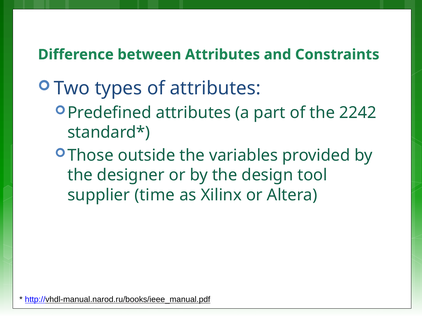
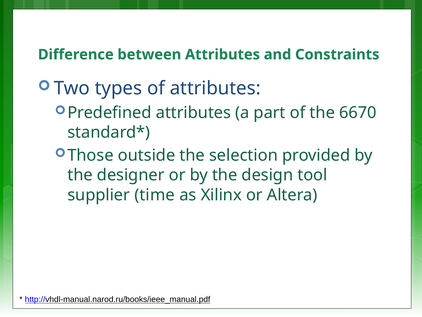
2242: 2242 -> 6670 (358, 113)
variables: variables -> selection (243, 155)
